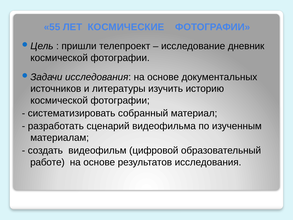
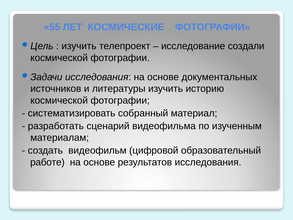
пришли: пришли -> изучить (79, 46)
дневник: дневник -> создали (246, 46)
